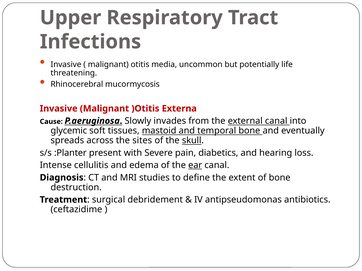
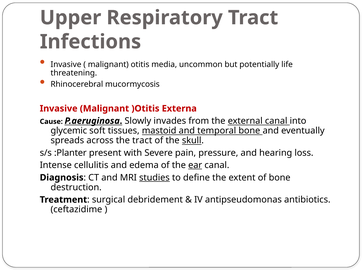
the sites: sites -> tract (142, 141)
diabetics: diabetics -> pressure (218, 153)
studies underline: none -> present (154, 178)
